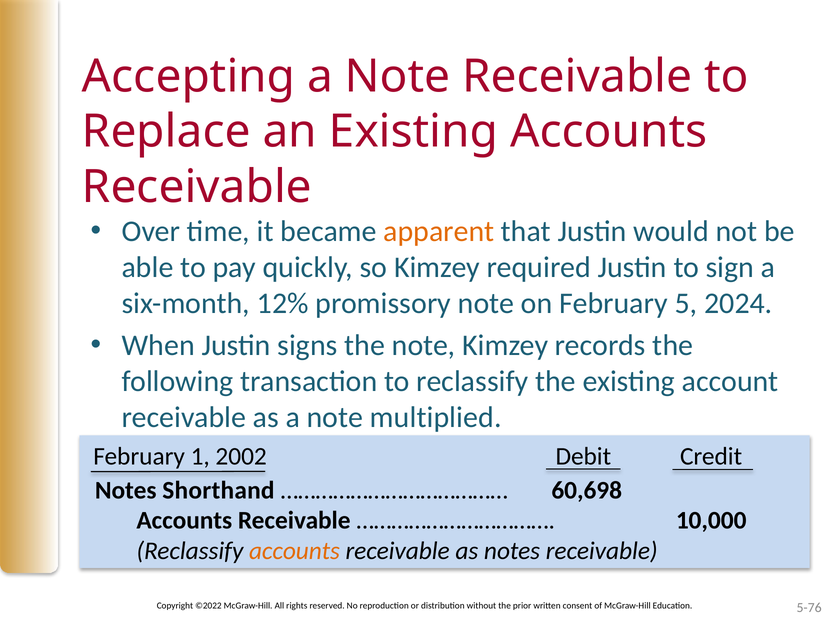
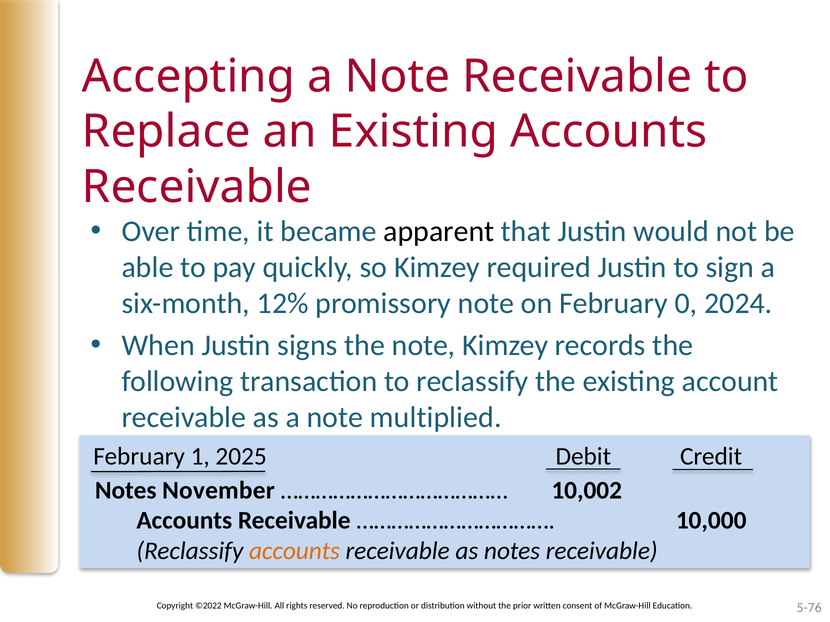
apparent colour: orange -> black (439, 232)
5: 5 -> 0 (686, 304)
2002: 2002 -> 2025 (241, 457)
Shorthand: Shorthand -> November (218, 491)
60,698: 60,698 -> 10,002 (587, 491)
